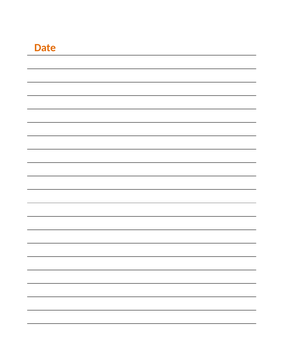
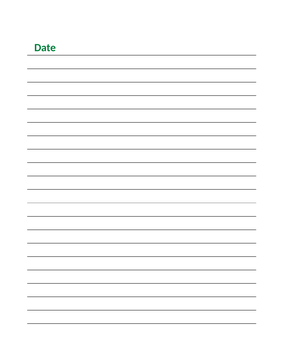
Date colour: orange -> green (45, 48)
